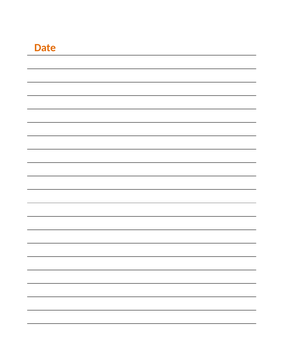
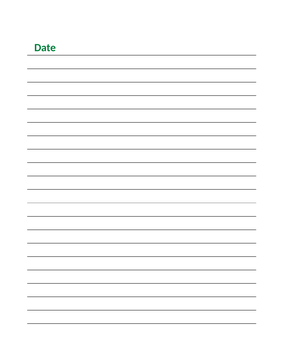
Date colour: orange -> green (45, 48)
